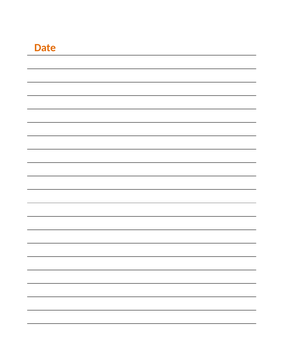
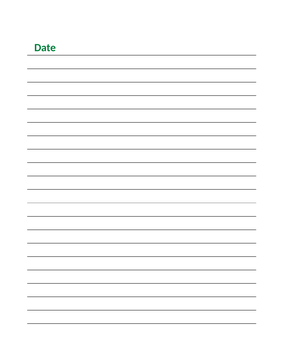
Date colour: orange -> green (45, 48)
